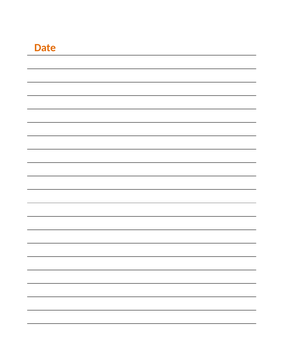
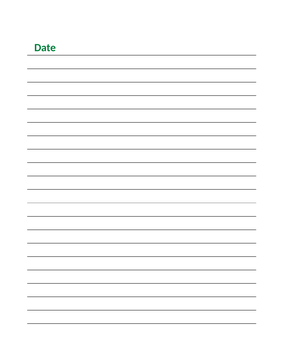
Date colour: orange -> green (45, 48)
